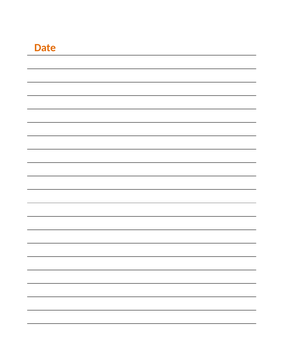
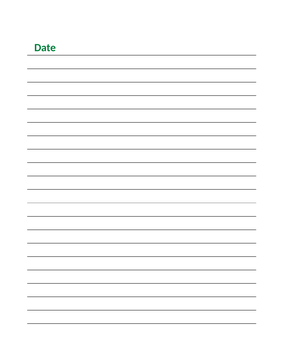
Date colour: orange -> green (45, 48)
